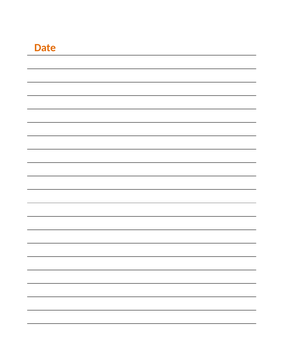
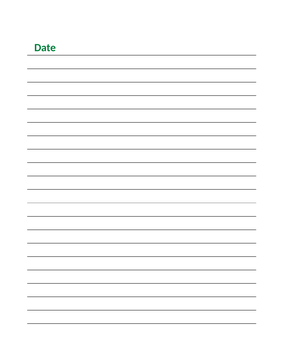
Date colour: orange -> green (45, 48)
